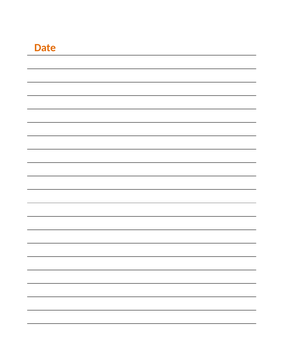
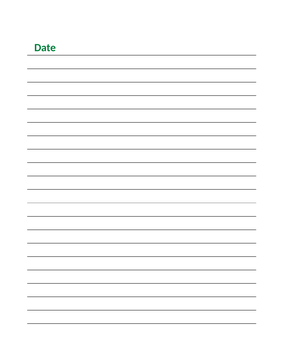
Date colour: orange -> green (45, 48)
